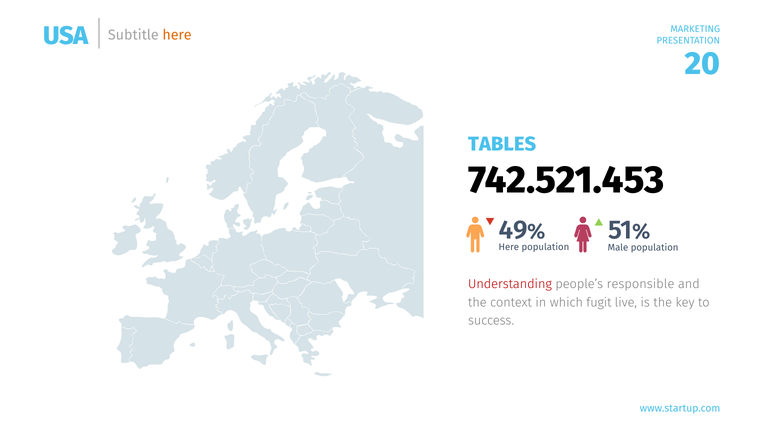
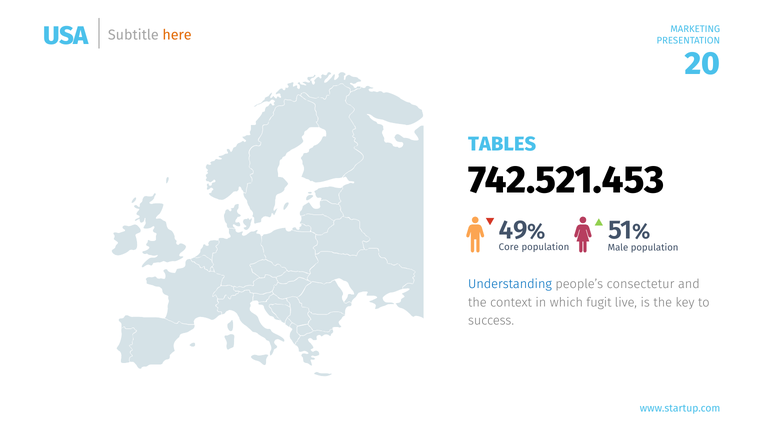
Here: Here -> Core (509, 247)
Understanding colour: red -> blue (510, 284)
responsible: responsible -> consectetur (641, 284)
